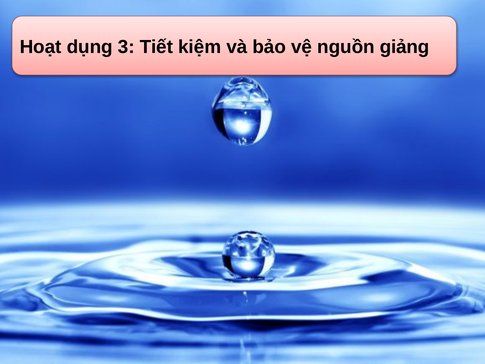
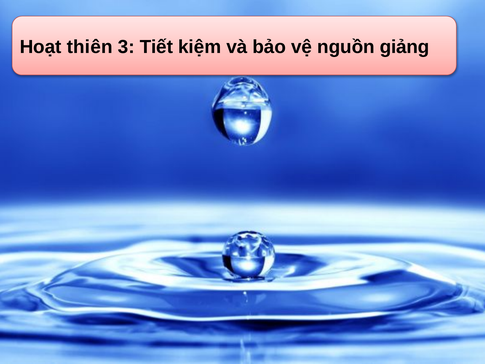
dụng: dụng -> thiên (90, 47)
